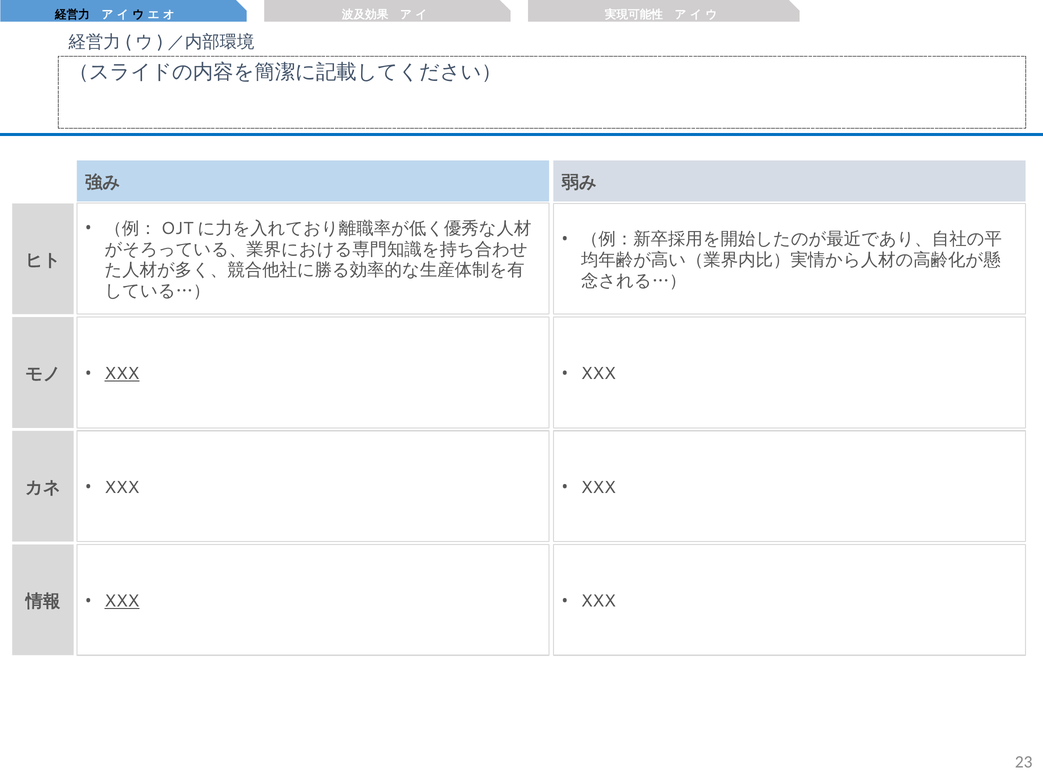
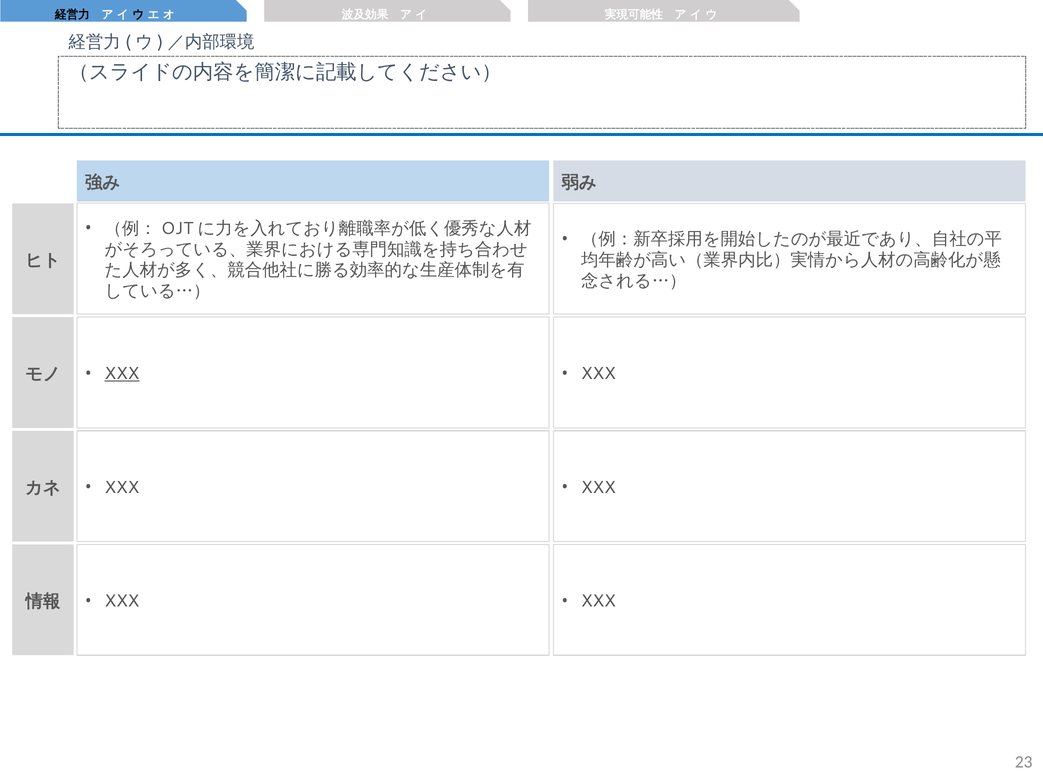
XXX underline: present -> none (122, 601)
